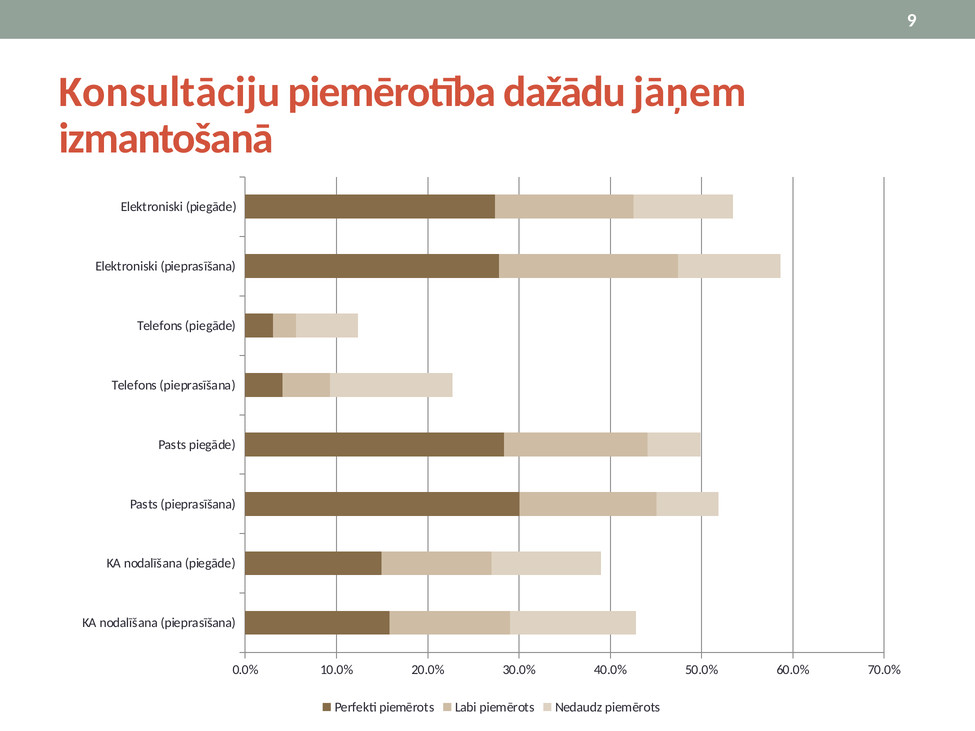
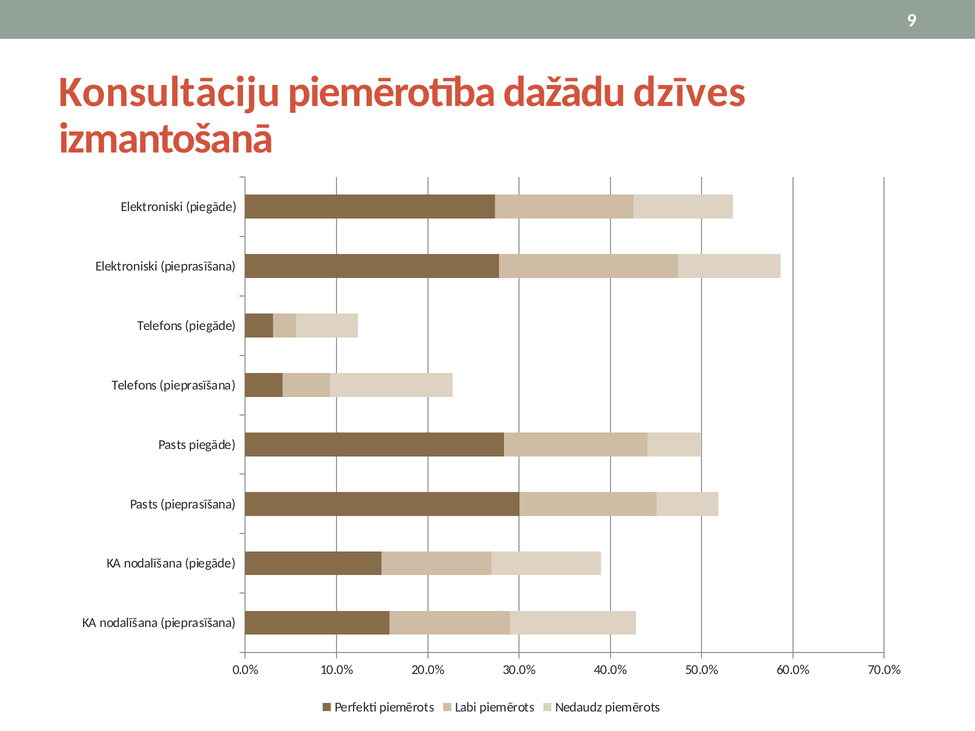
jāņem: jāņem -> dzīves (690, 92)
